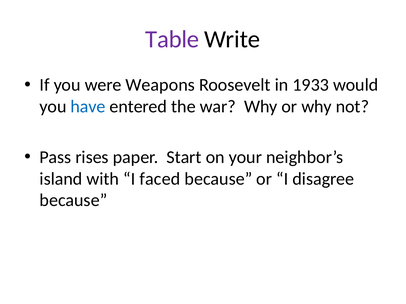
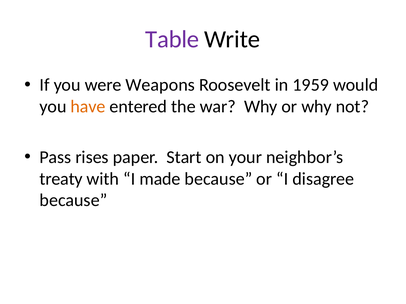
1933: 1933 -> 1959 (311, 85)
have colour: blue -> orange (88, 107)
island: island -> treaty (61, 179)
faced: faced -> made (160, 179)
